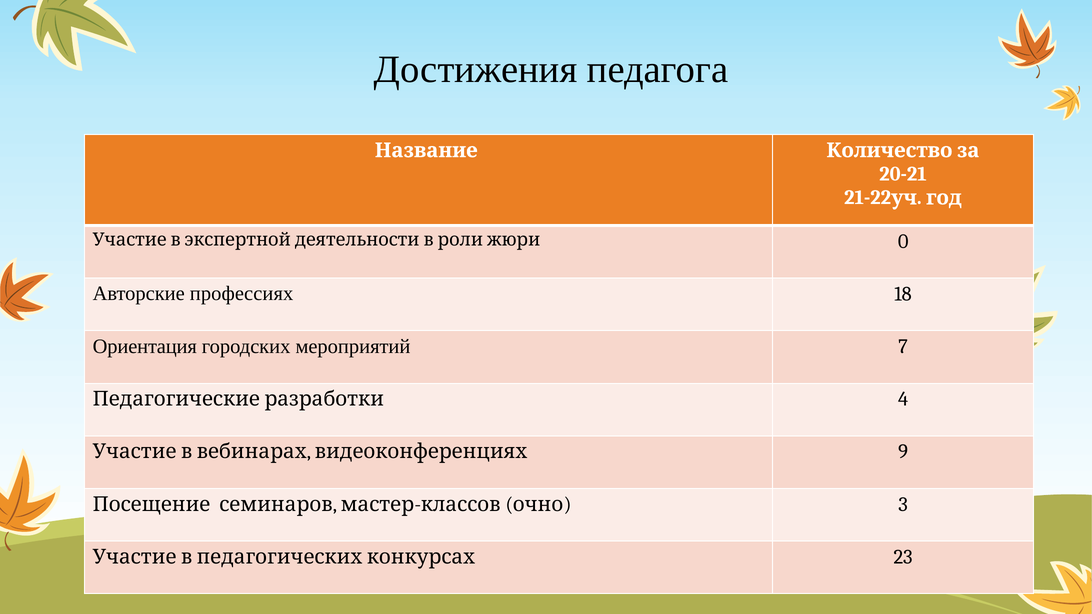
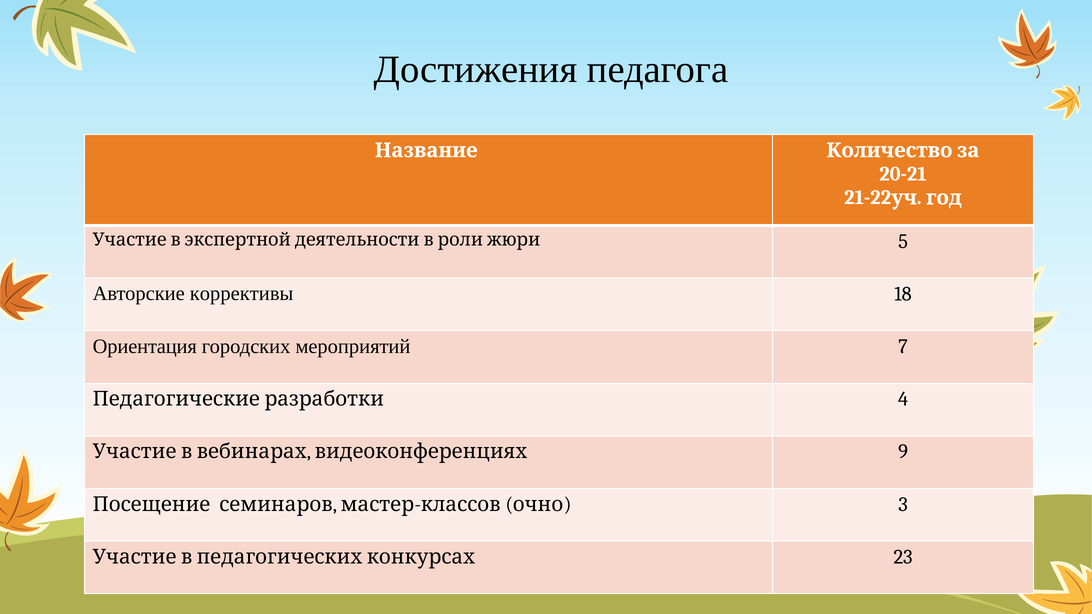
0: 0 -> 5 (903, 241)
профессиях: профессиях -> коррективы (242, 294)
